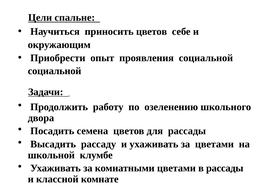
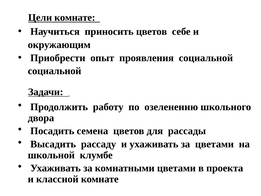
Цели спальне: спальне -> комнате (75, 18)
в рассады: рассады -> проекта (225, 168)
